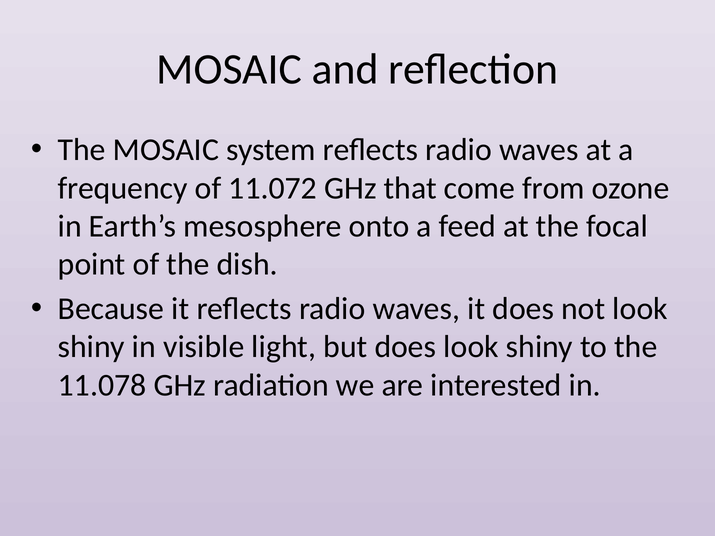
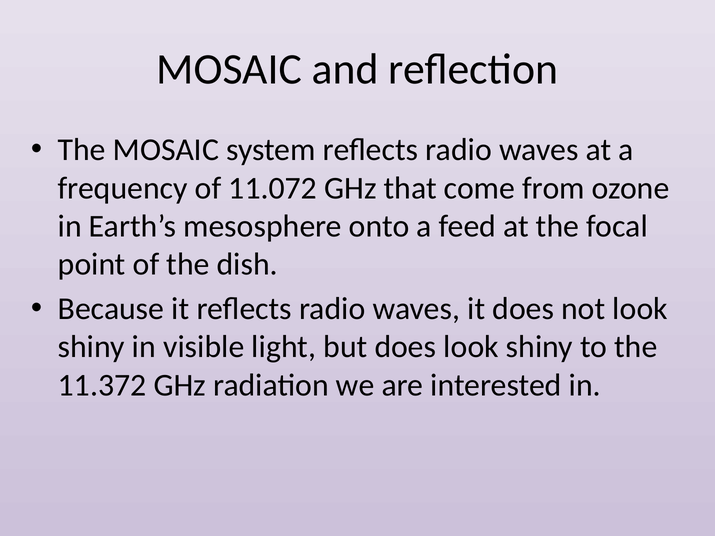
11.078: 11.078 -> 11.372 (102, 385)
